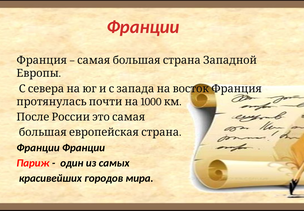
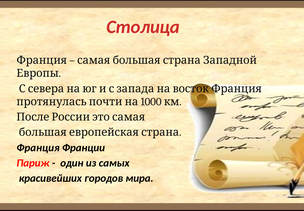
Франции: Франции -> Столица (143, 27)
Франции: Франции -> Франция (38, 147)
